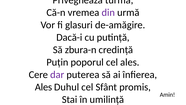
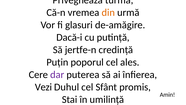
din colour: purple -> orange (108, 12)
zbura-n: zbura-n -> jertfe-n (81, 50)
Ales: Ales -> Vezi (43, 87)
